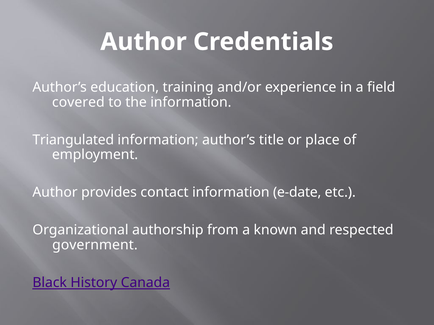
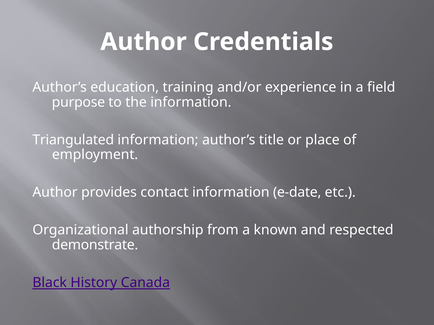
covered: covered -> purpose (78, 102)
government: government -> demonstrate (95, 245)
